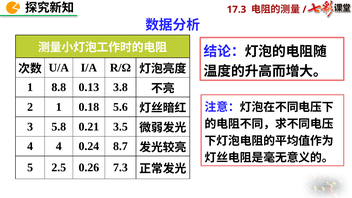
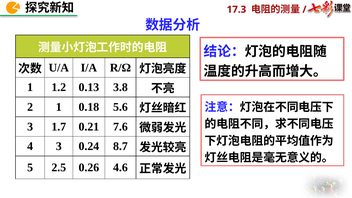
8.8: 8.8 -> 1.2 (59, 87)
5.8: 5.8 -> 1.7 (59, 127)
3.5: 3.5 -> 7.6 (120, 127)
4 4: 4 -> 3 (59, 146)
7.3: 7.3 -> 4.6 (120, 168)
